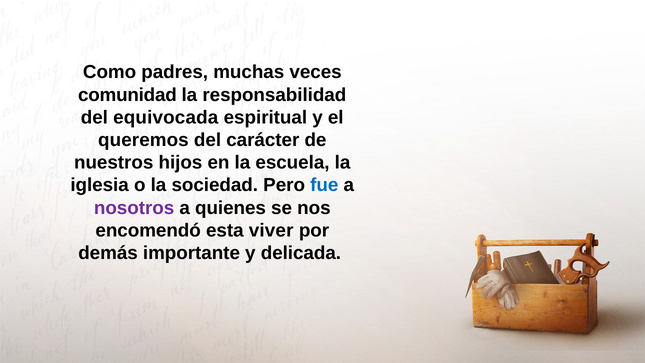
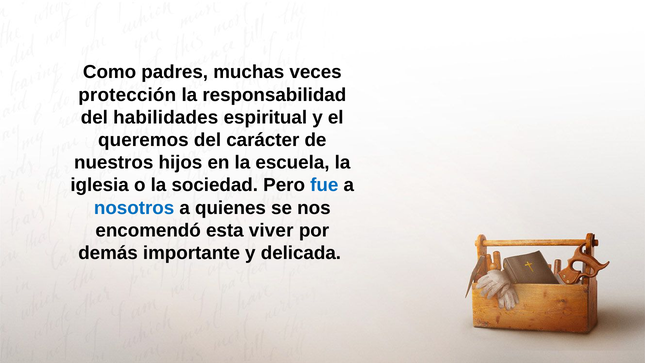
comunidad: comunidad -> protección (127, 95)
equivocada: equivocada -> habilidades (166, 117)
nosotros colour: purple -> blue (134, 208)
